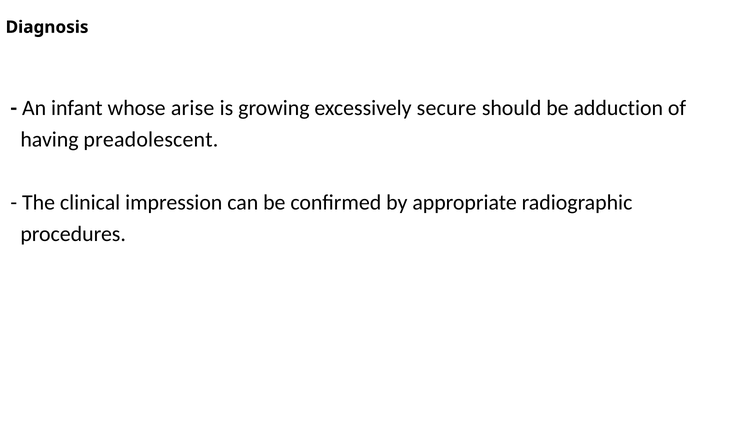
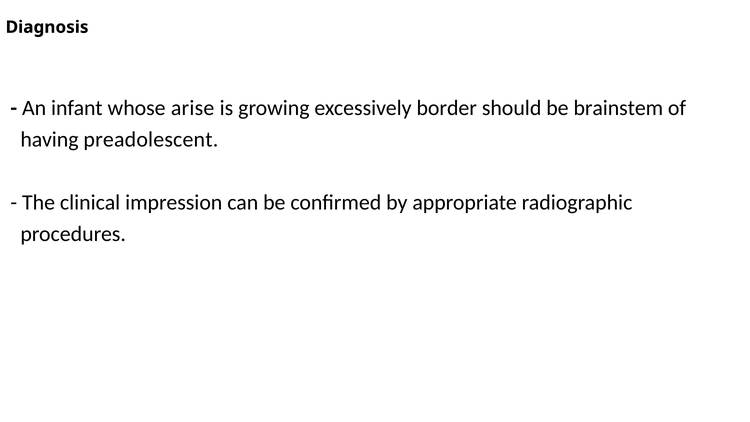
secure: secure -> border (447, 108)
adduction: adduction -> brainstem (618, 108)
